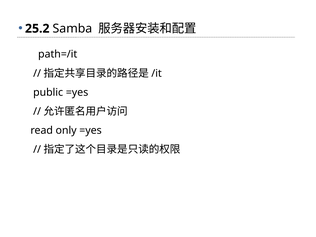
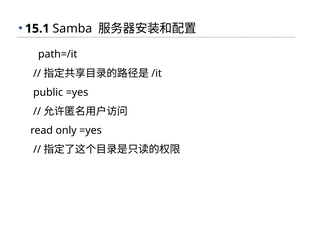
25.2: 25.2 -> 15.1 (37, 29)
